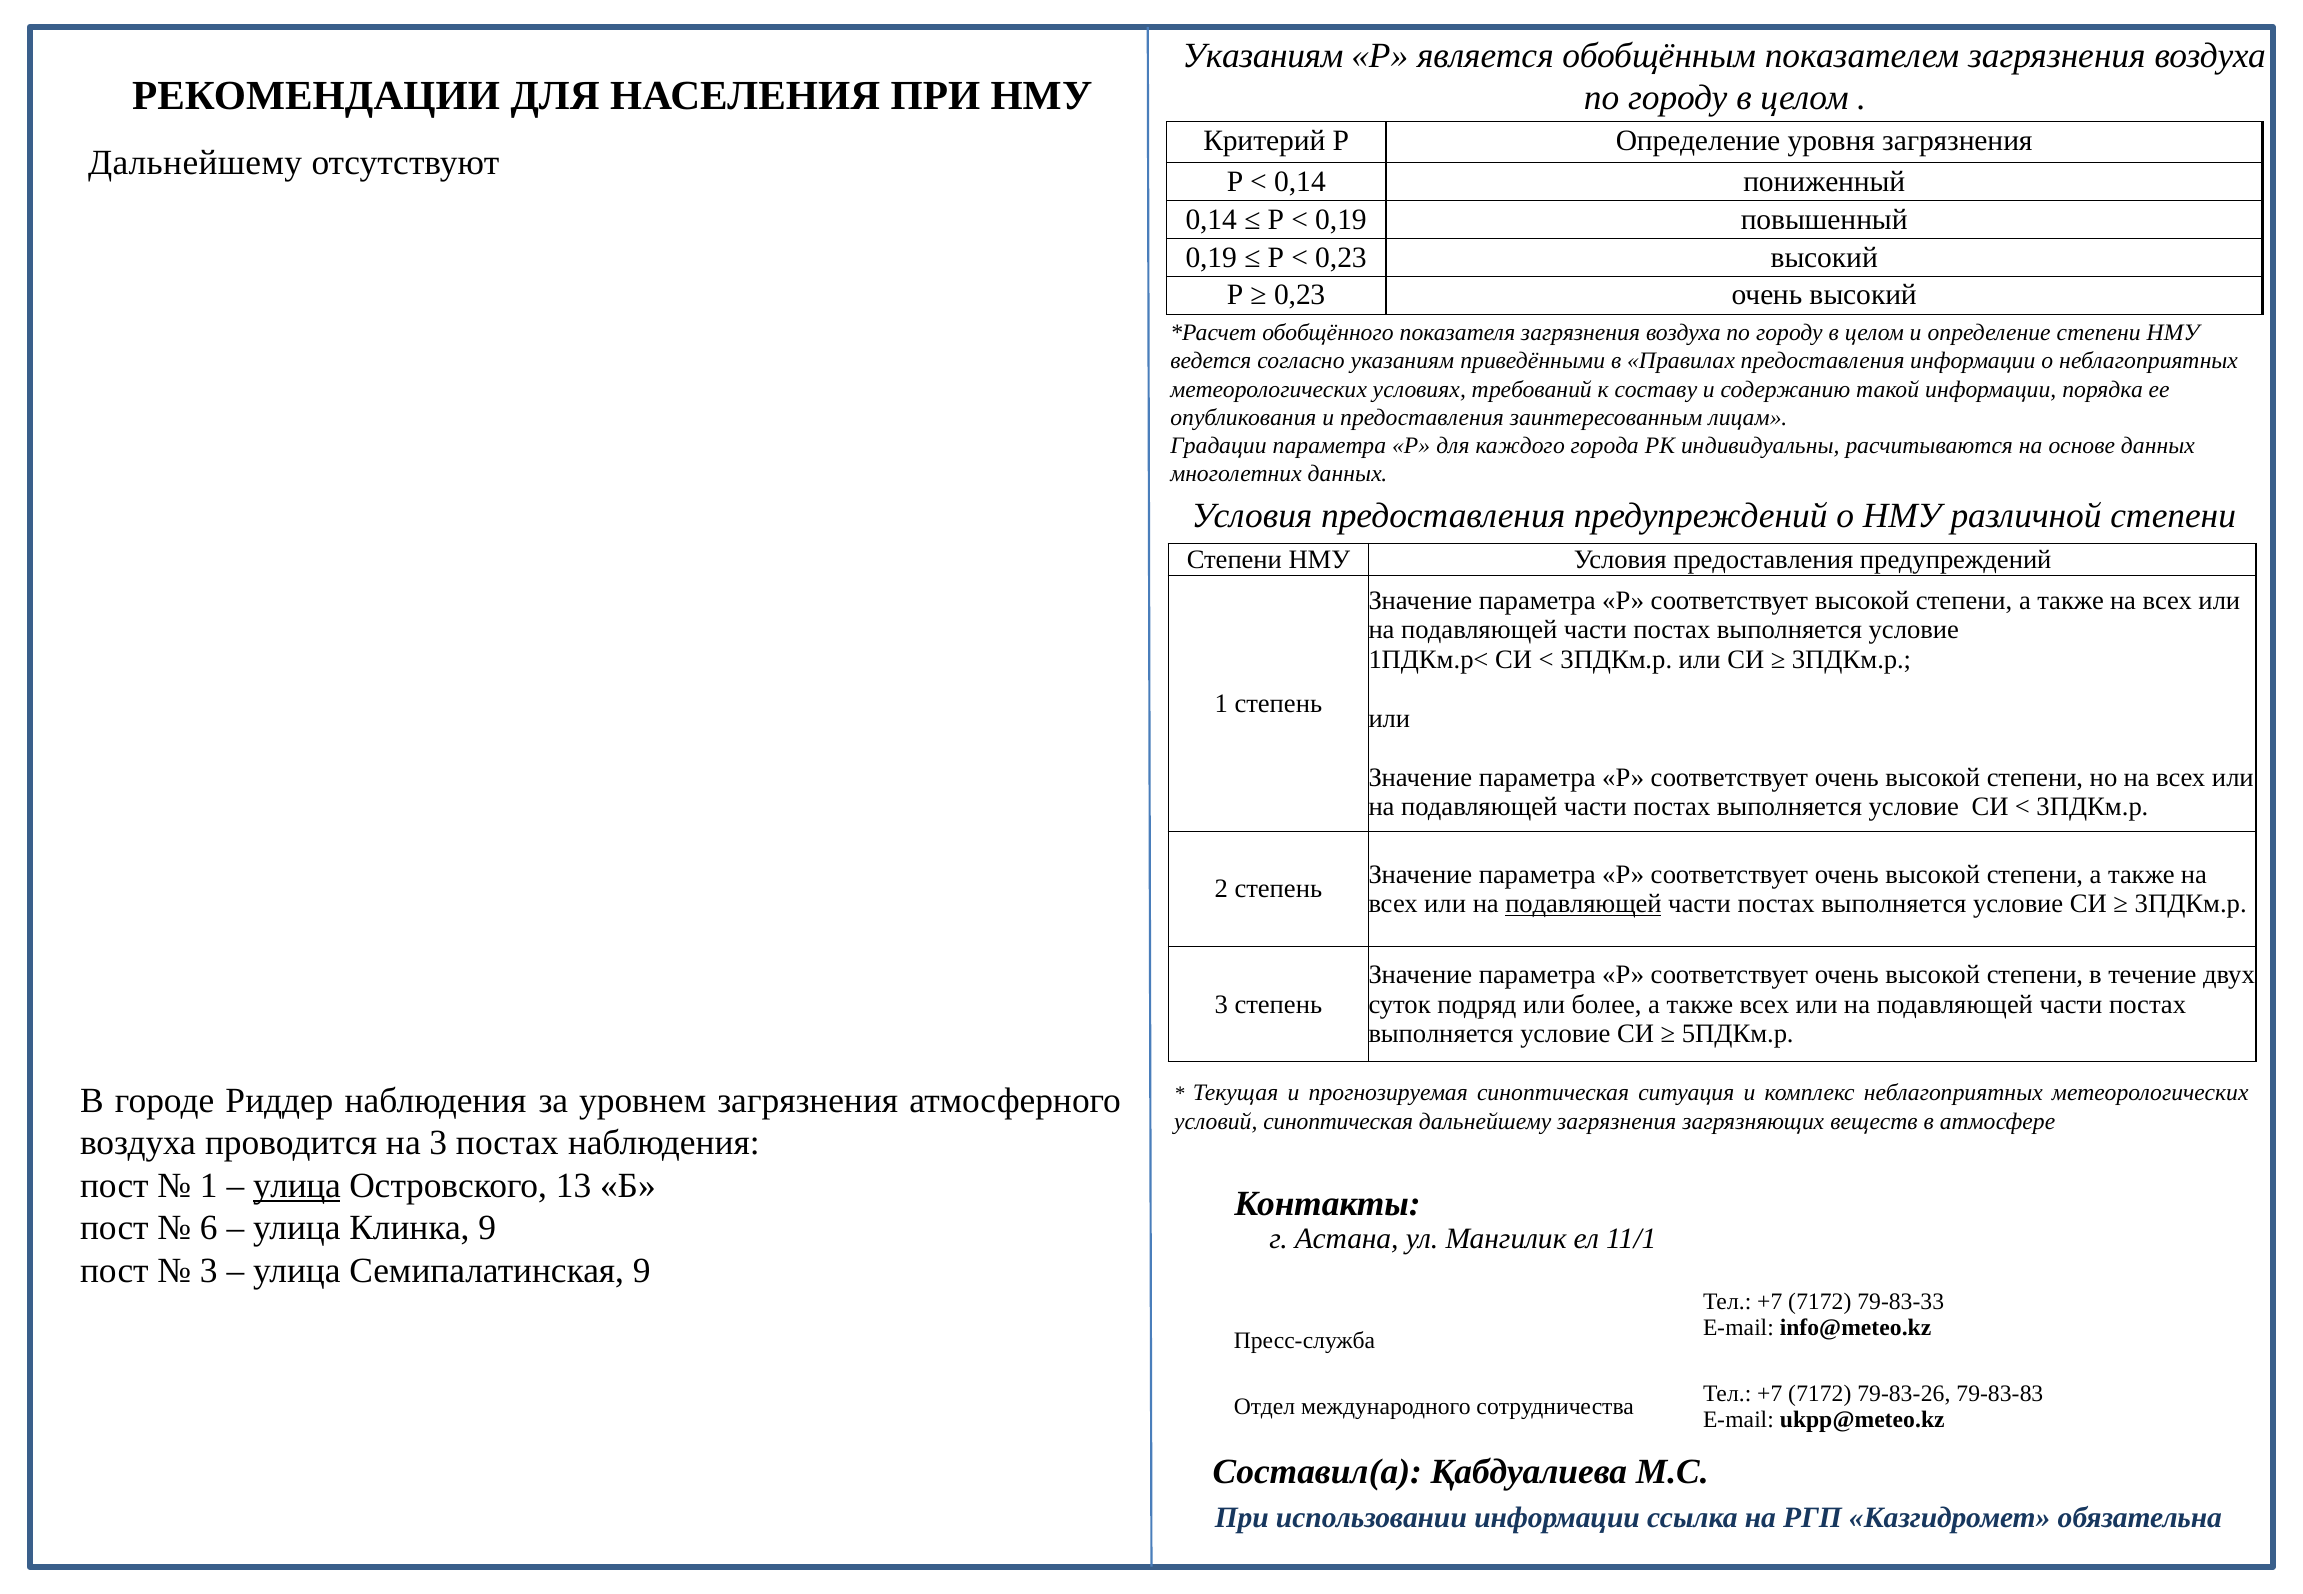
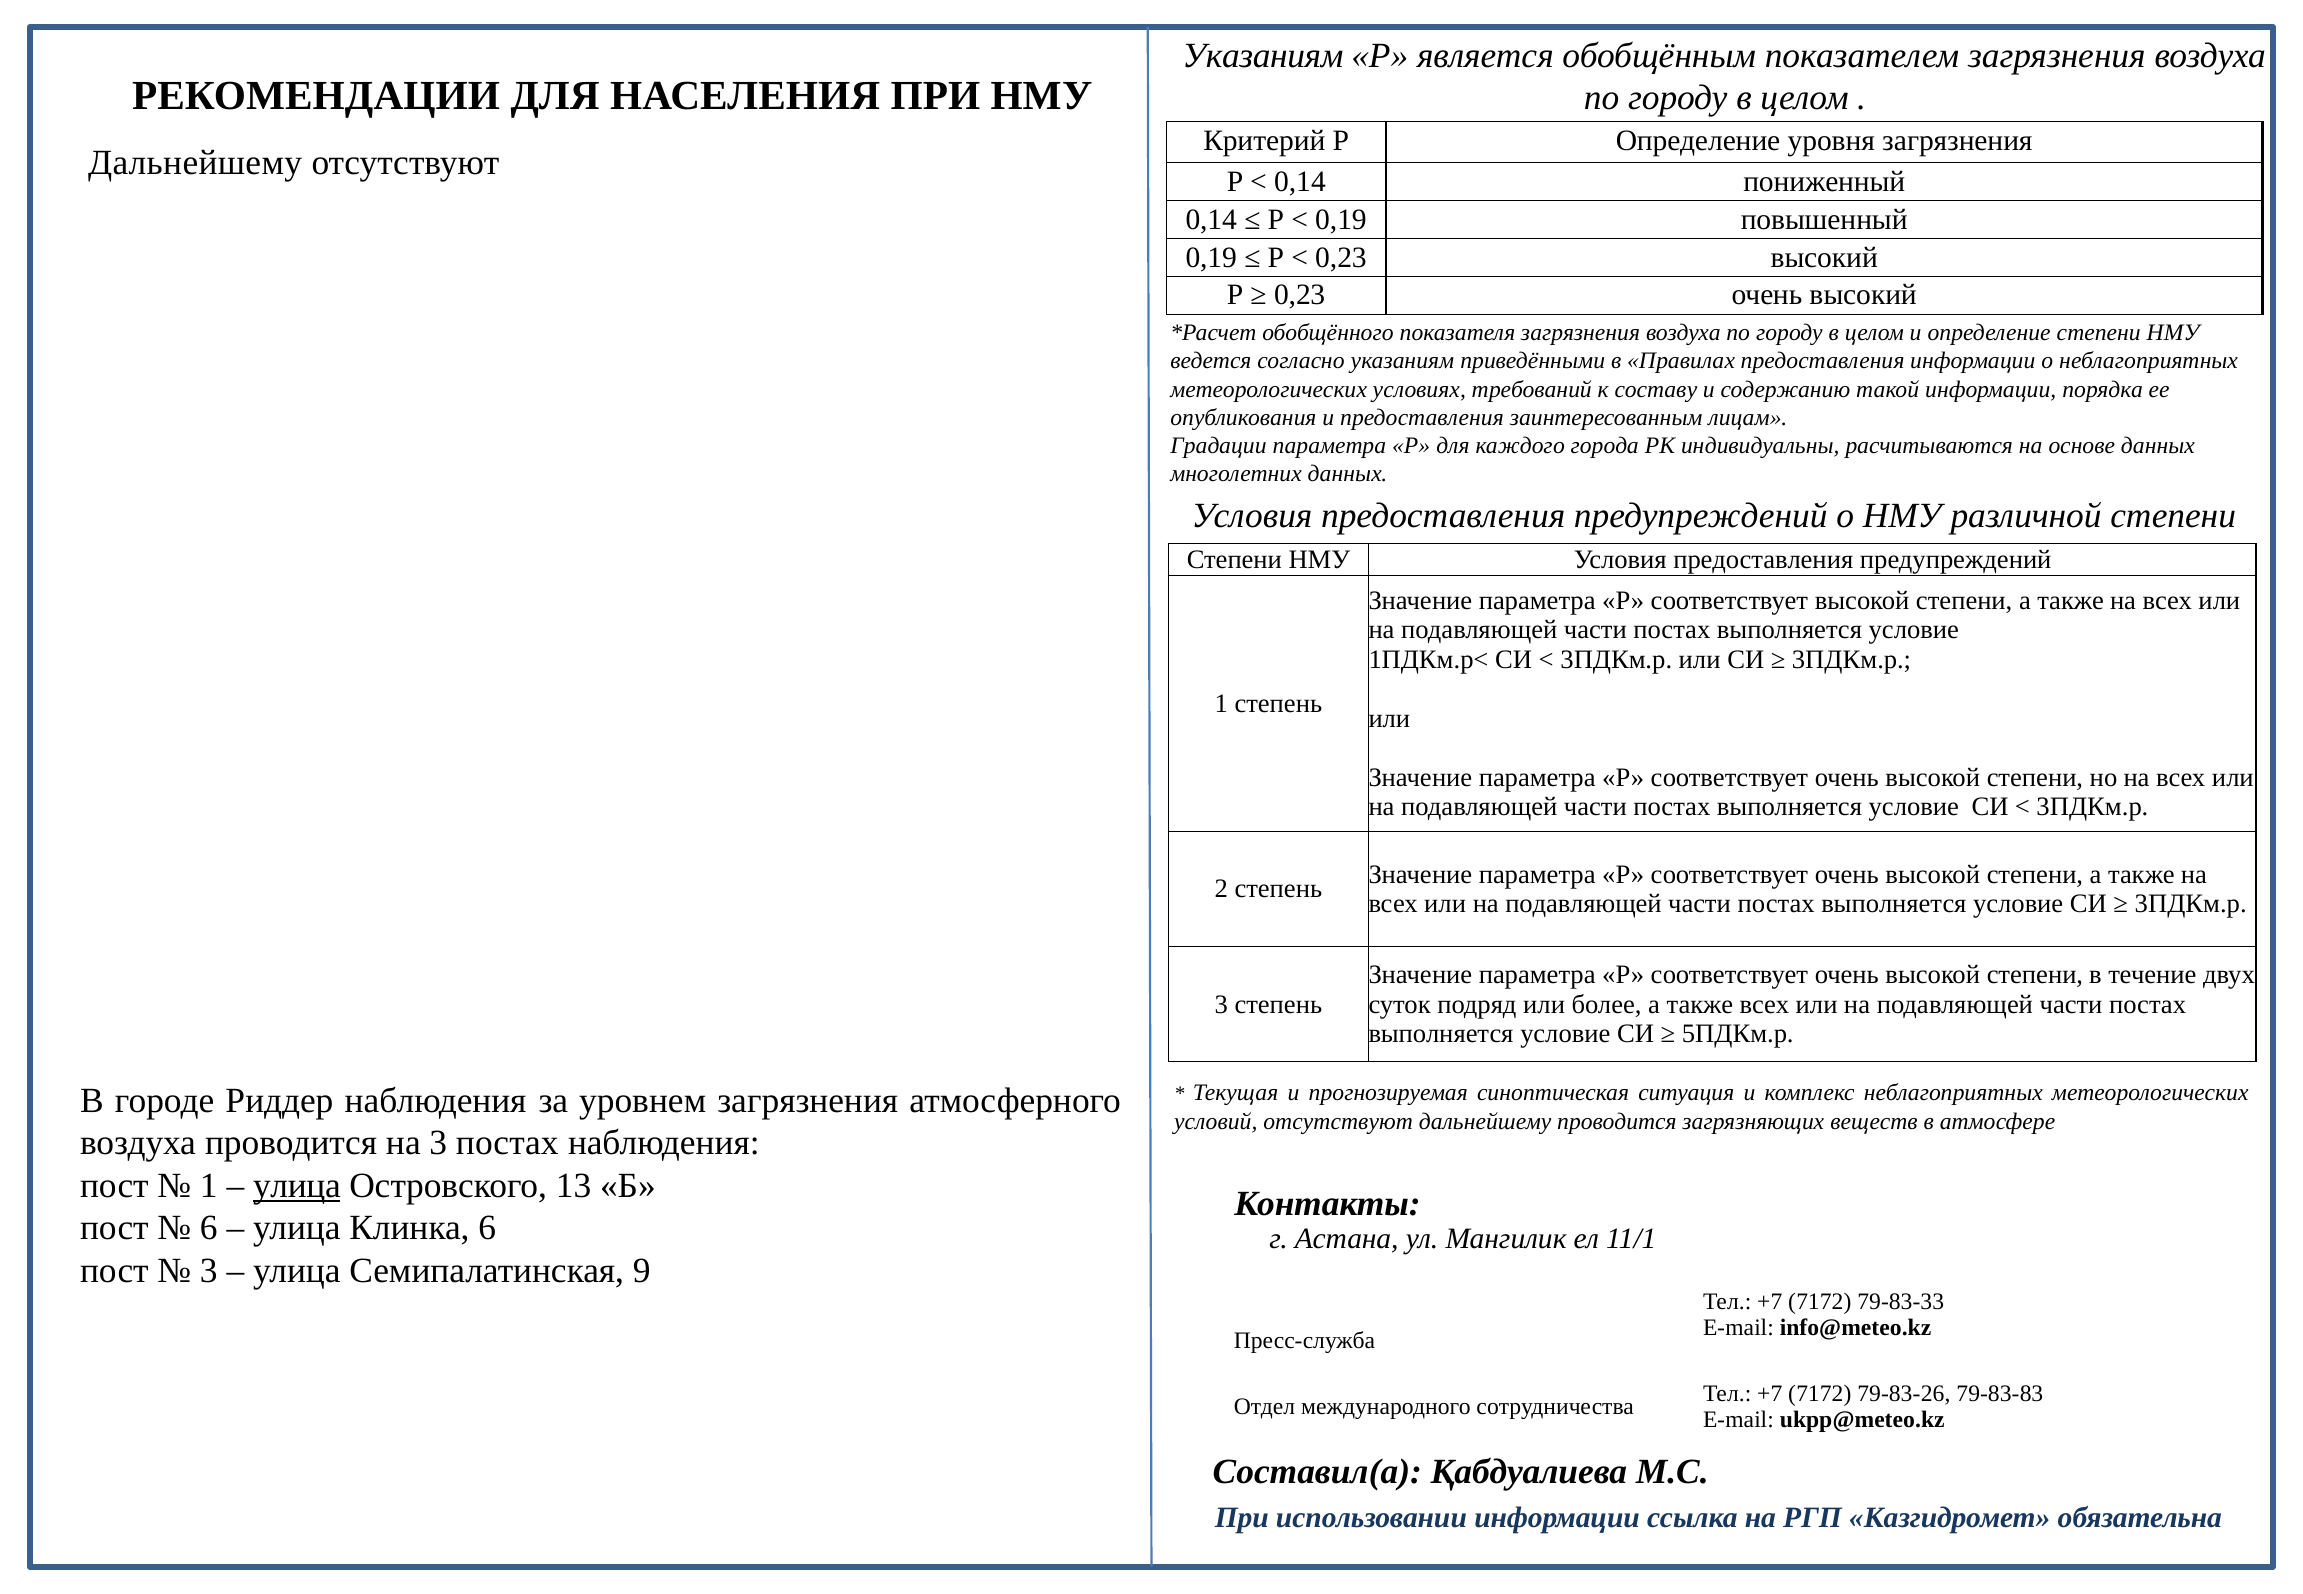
подавляющей underline: present -> none (1583, 904)
условий синоптическая: синоптическая -> отсутствуют (1338, 1122)
дальнейшему загрязнения: загрязнения -> проводится (1617, 1122)
Клинка 9: 9 -> 6 (487, 1228)
